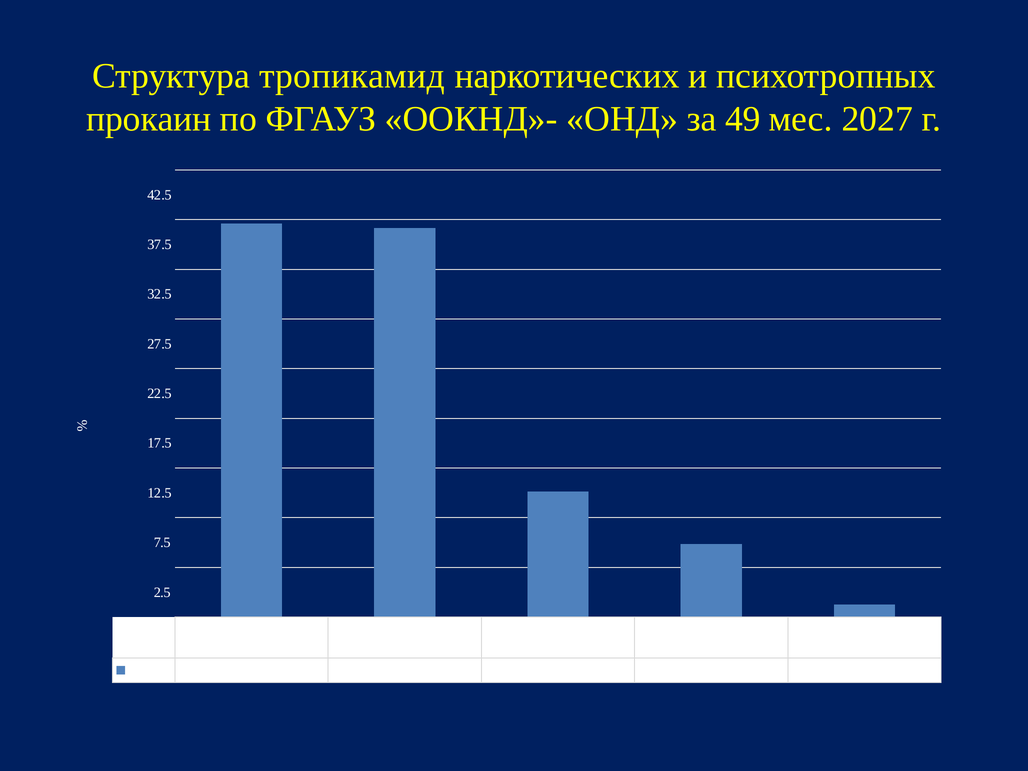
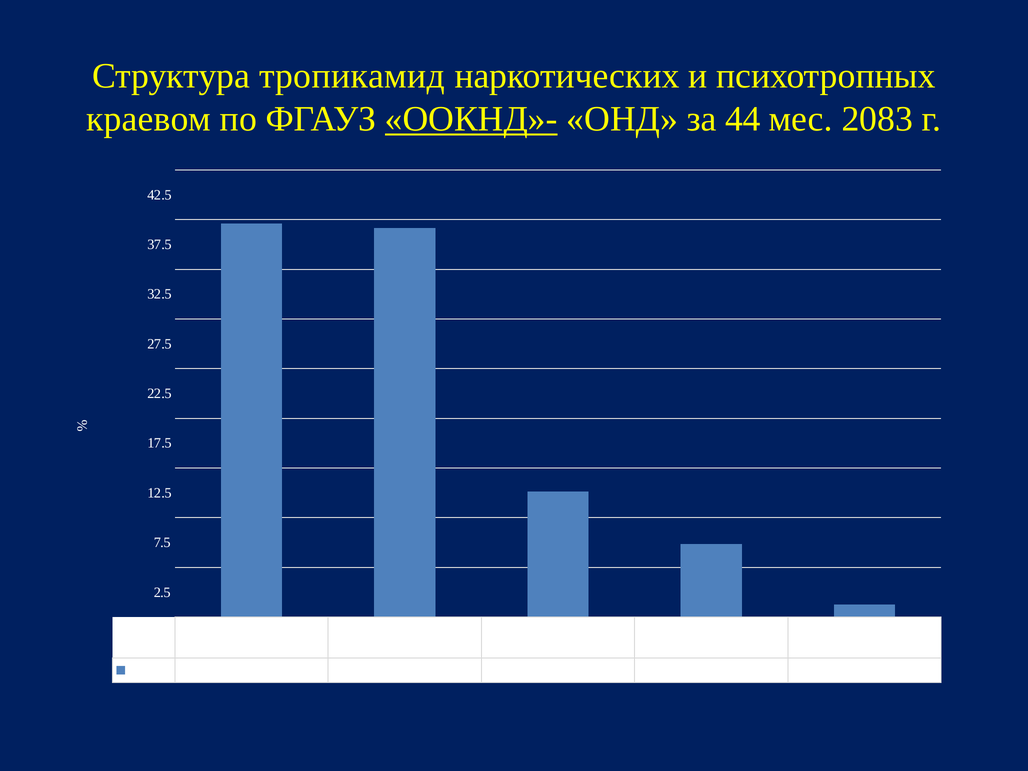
прокаин: прокаин -> краевом (149, 119)
ООКНД»- underline: none -> present (471, 119)
49: 49 -> 44 (743, 119)
2027: 2027 -> 2083 (877, 119)
